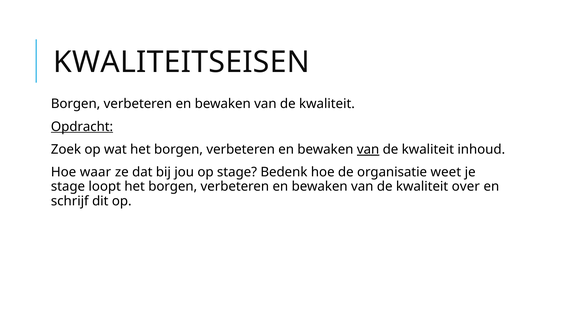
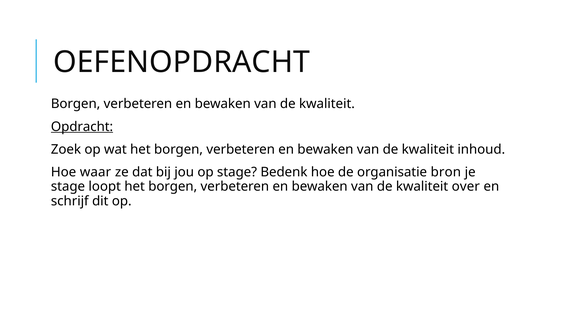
KWALITEITSEISEN: KWALITEITSEISEN -> OEFENOPDRACHT (182, 62)
van underline: present -> none (368, 150)
weet: weet -> bron (446, 172)
